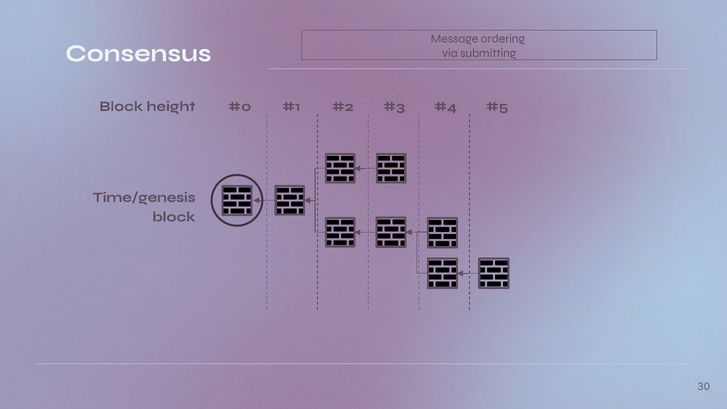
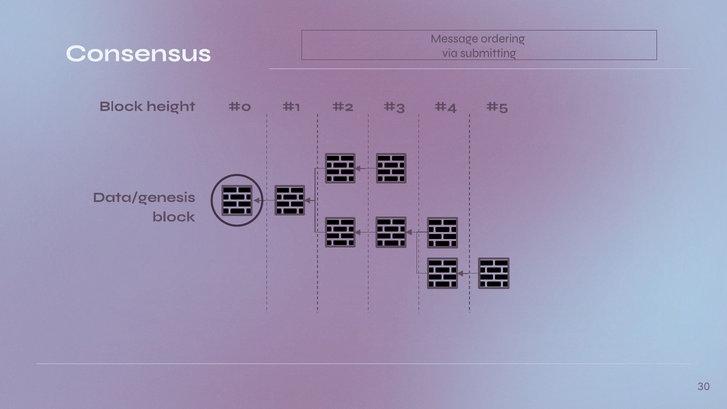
Time/genesis: Time/genesis -> Data/genesis (144, 197)
